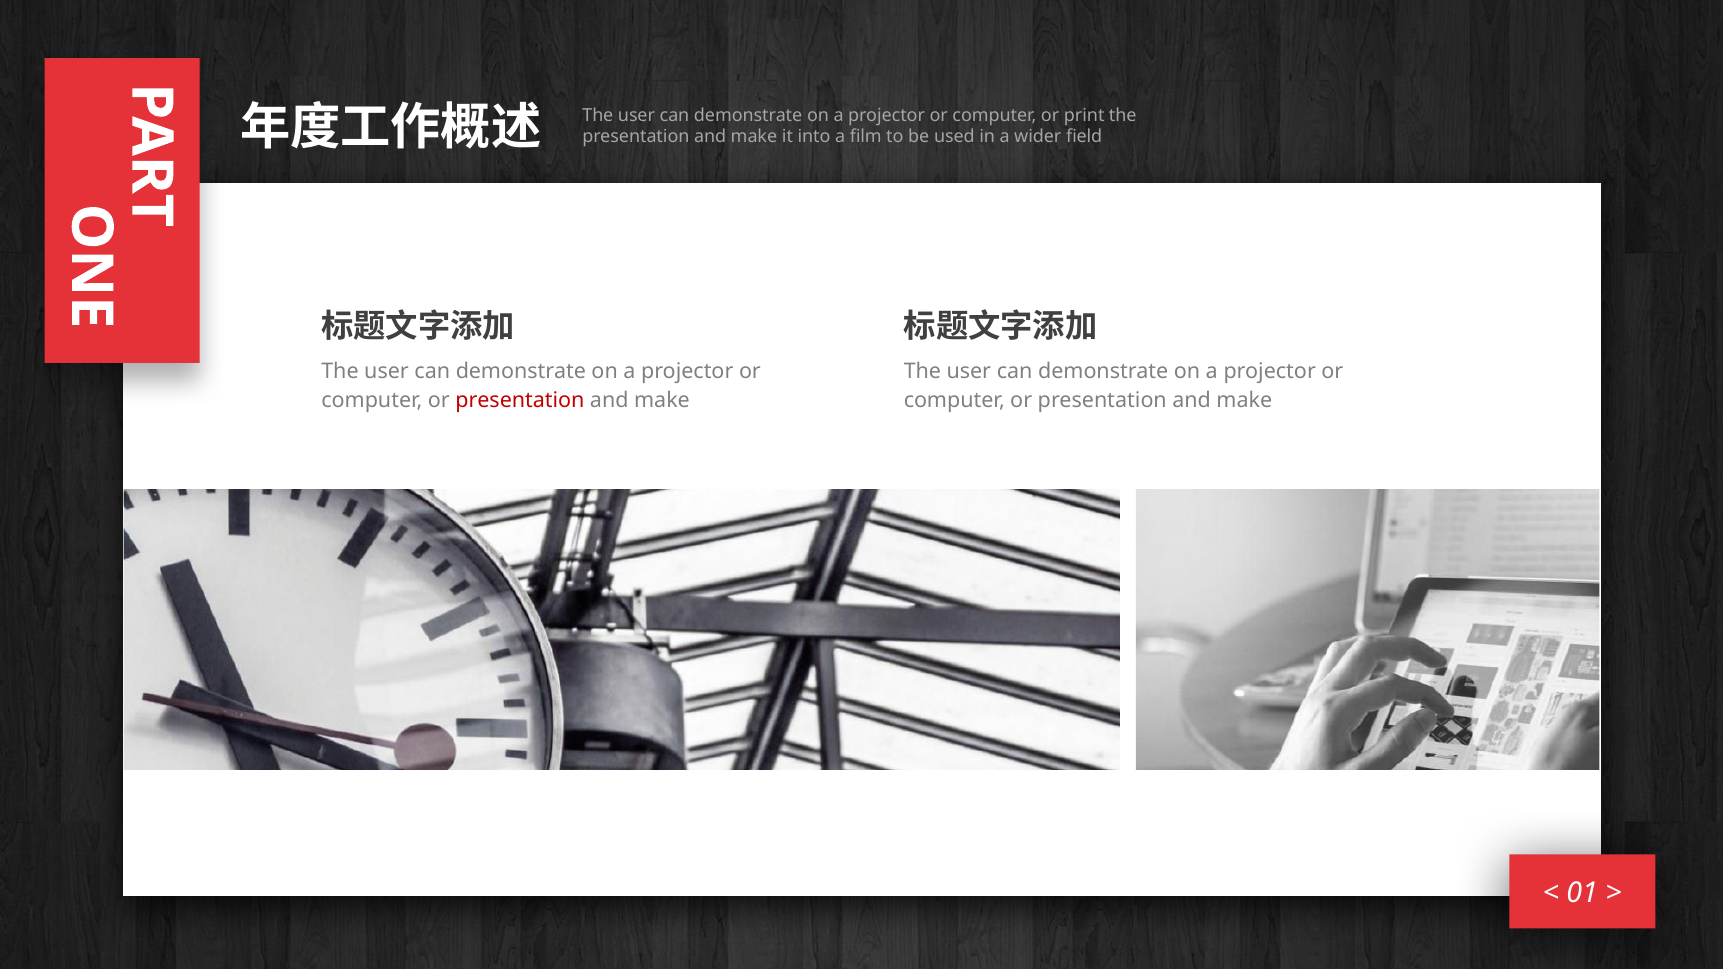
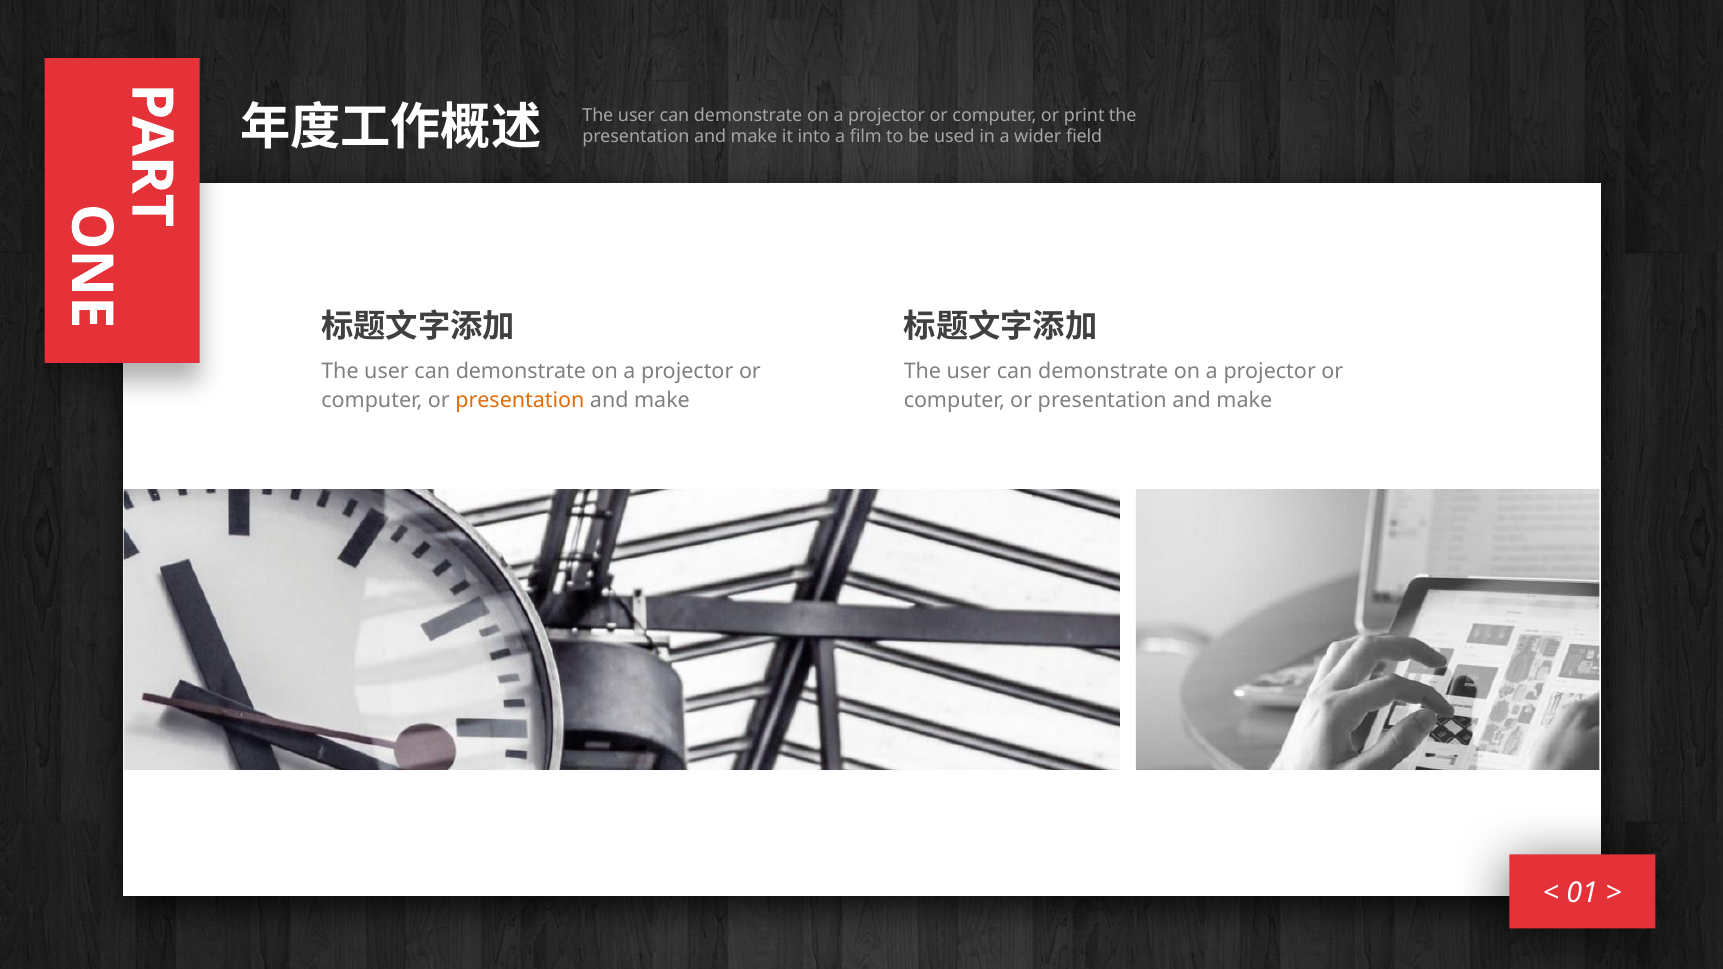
presentation colour: red -> orange (520, 401)
